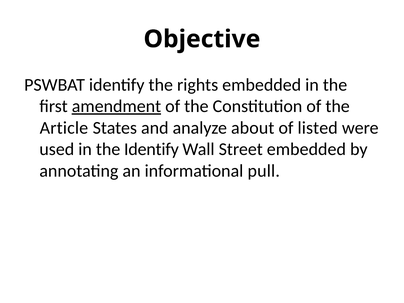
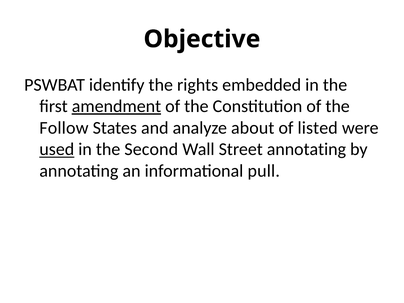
Article: Article -> Follow (64, 128)
used underline: none -> present (57, 149)
the Identify: Identify -> Second (151, 149)
Street embedded: embedded -> annotating (306, 149)
